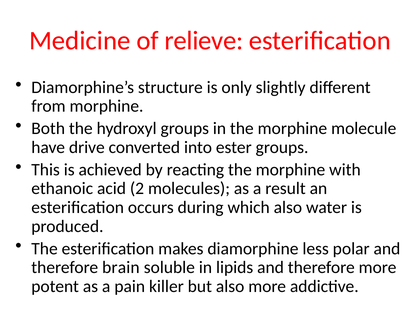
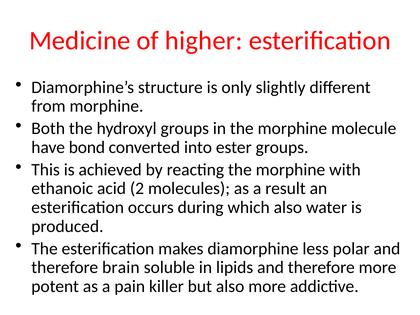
relieve: relieve -> higher (204, 41)
drive: drive -> bond (87, 147)
